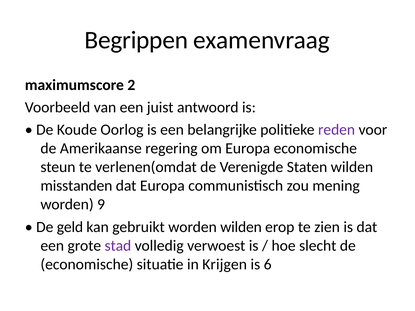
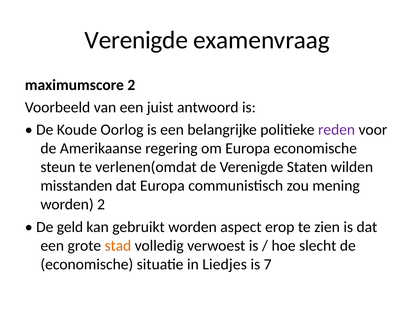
Begrippen: Begrippen -> Verenigde (136, 40)
worden 9: 9 -> 2 (101, 205)
worden wilden: wilden -> aspect (241, 227)
stad colour: purple -> orange (118, 246)
Krijgen: Krijgen -> Liedjes (225, 264)
6: 6 -> 7 (268, 264)
